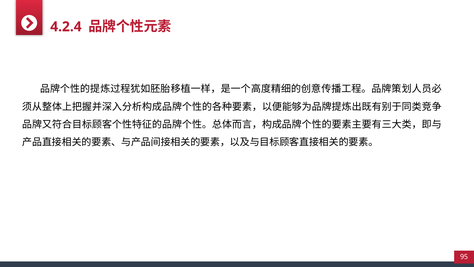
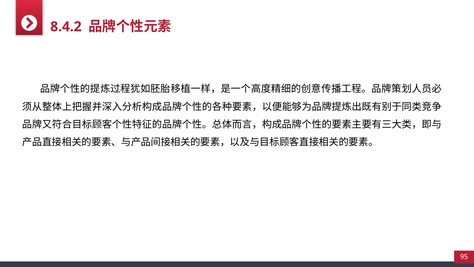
4.2.4: 4.2.4 -> 8.4.2 (66, 27)
